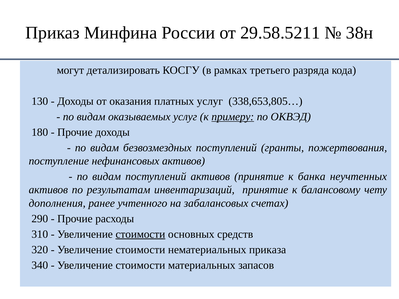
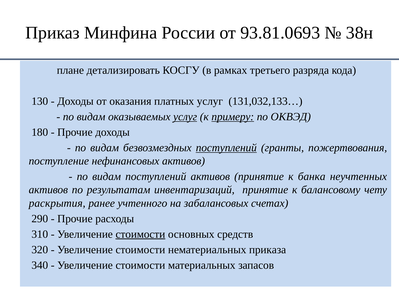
29.58.5211: 29.58.5211 -> 93.81.0693 (280, 33)
могут: могут -> плане (70, 70)
338,653,805…: 338,653,805… -> 131,032,133… (265, 101)
услуг underline: none -> present (185, 117)
поступлений underline: none -> present (226, 148)
дополнения: дополнения -> раскрытия (57, 203)
